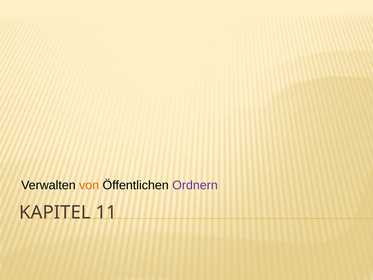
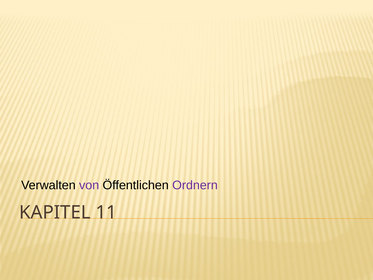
von colour: orange -> purple (89, 185)
